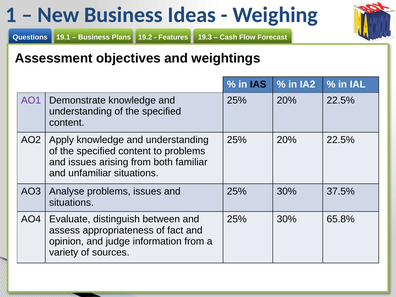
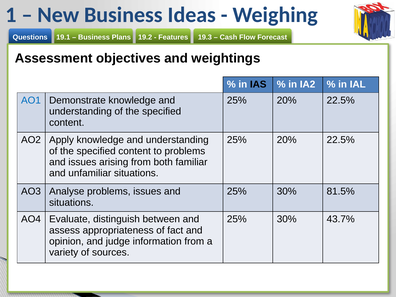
AO1 colour: purple -> blue (31, 100)
37.5%: 37.5% -> 81.5% (341, 191)
65.8%: 65.8% -> 43.7% (341, 219)
